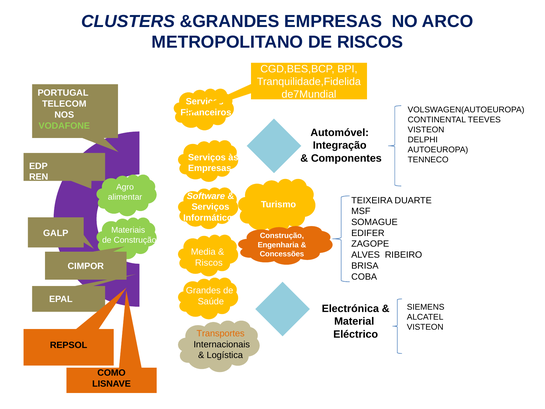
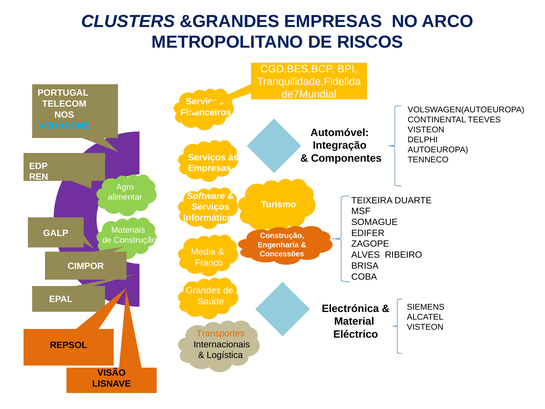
VODAFONE colour: light green -> light blue (64, 126)
Riscos: Riscos -> Franco (209, 263)
COMO: COMO -> VISÃO (111, 373)
